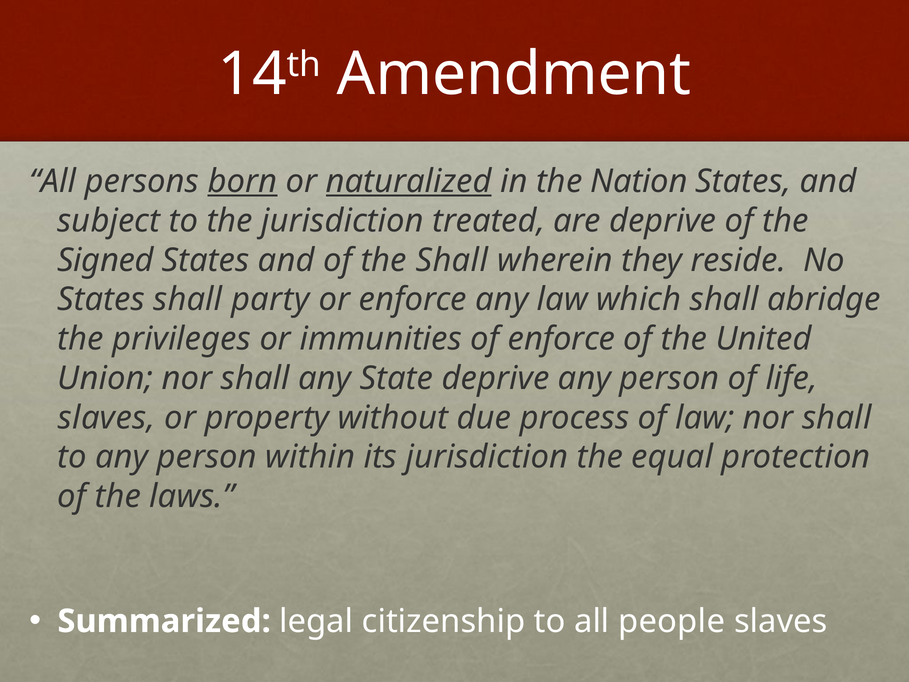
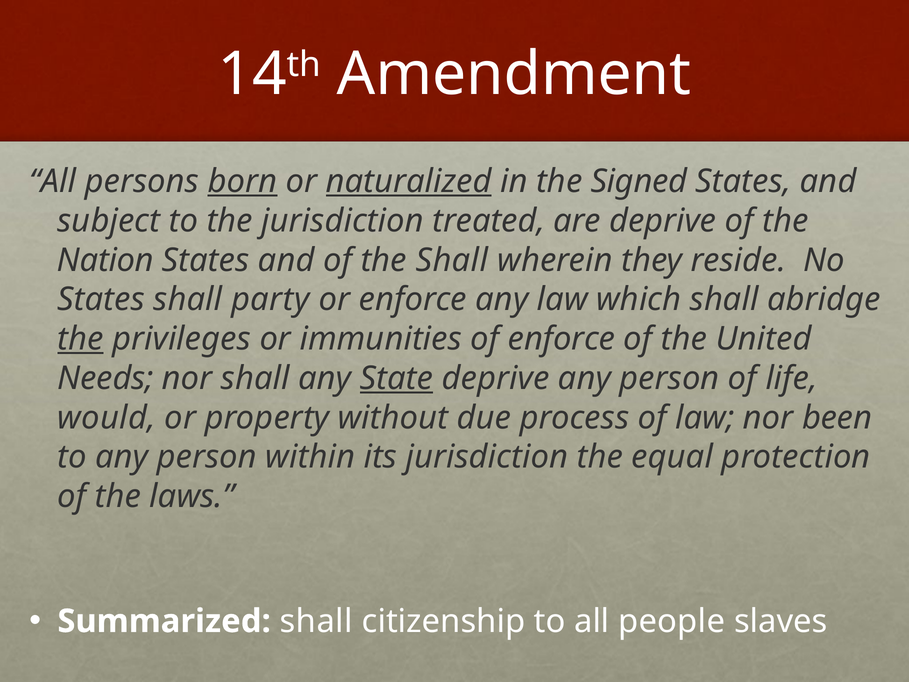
Nation: Nation -> Signed (639, 181)
Signed: Signed -> Nation (105, 260)
the underline: none -> present (80, 339)
Union: Union -> Needs (105, 378)
State underline: none -> present (396, 378)
slaves: slaves -> would (107, 418)
law nor shall: shall -> been (837, 418)
Summarized legal: legal -> shall (316, 621)
